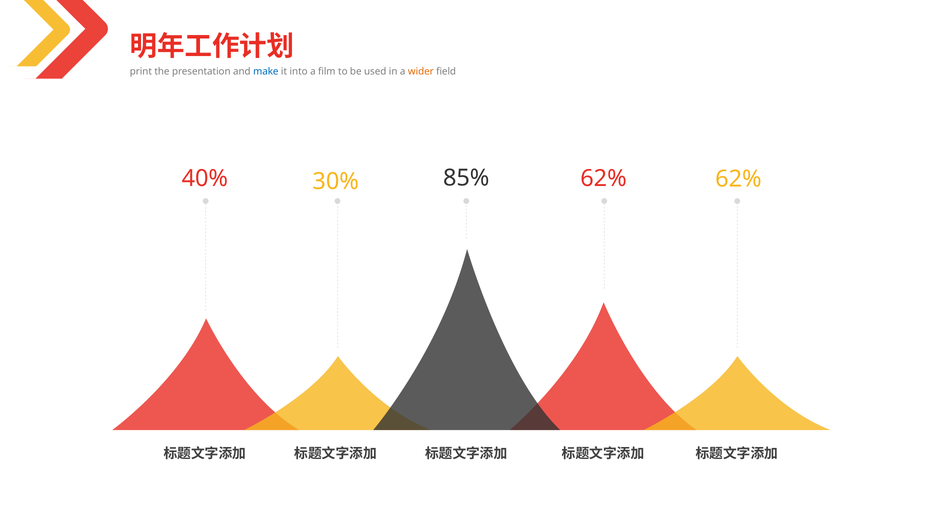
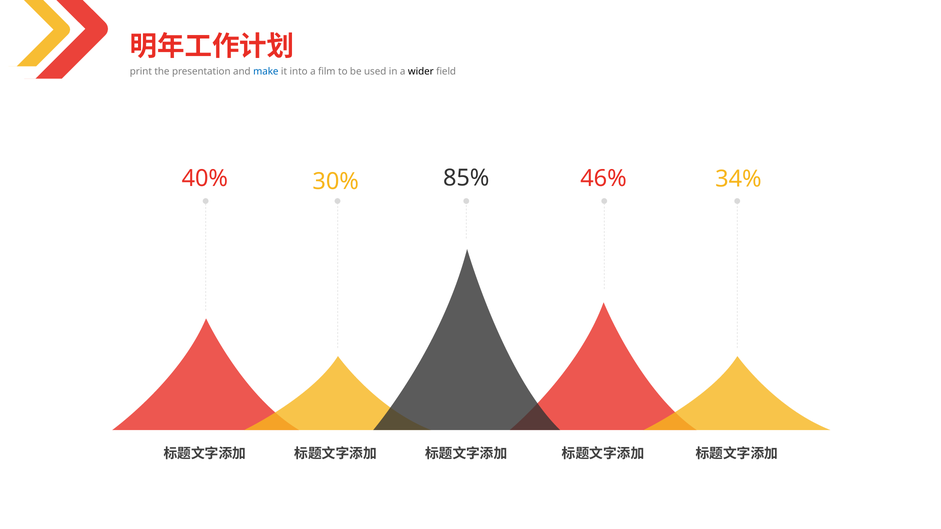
wider colour: orange -> black (421, 72)
85% 62%: 62% -> 34% (738, 179)
30% 62%: 62% -> 46% (603, 179)
